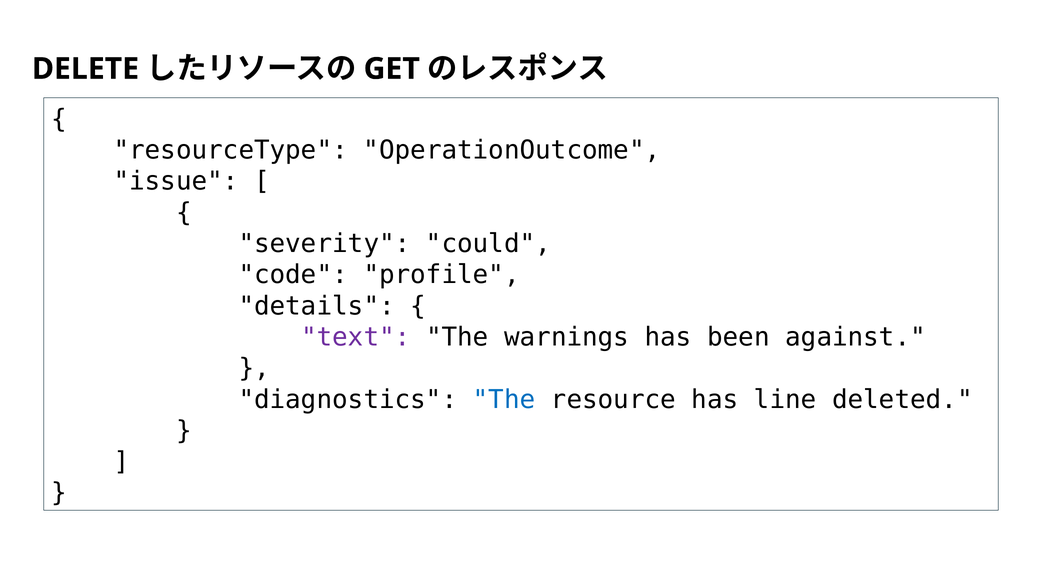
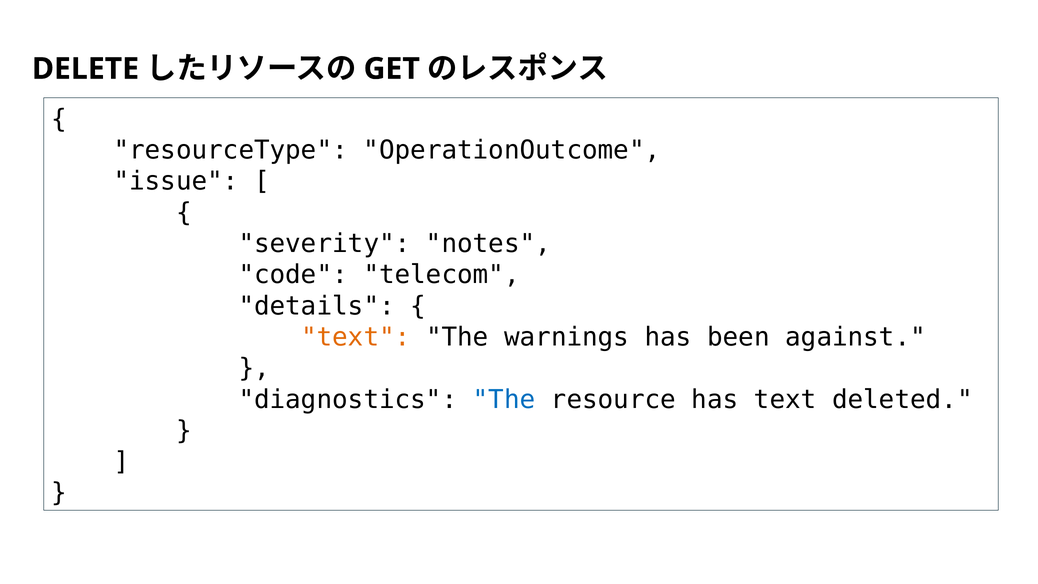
could: could -> notes (488, 244)
profile: profile -> telecom (442, 275)
text colour: purple -> orange (356, 337)
has line: line -> text (785, 399)
